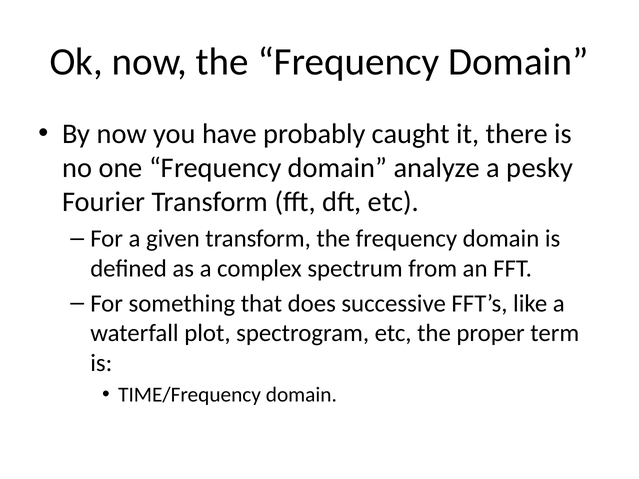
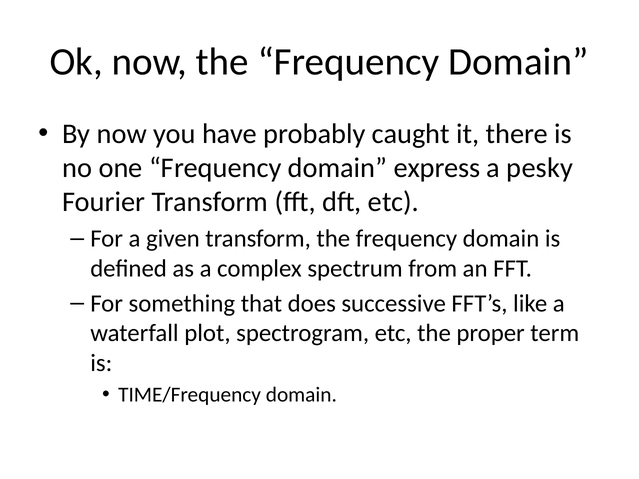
analyze: analyze -> express (437, 168)
